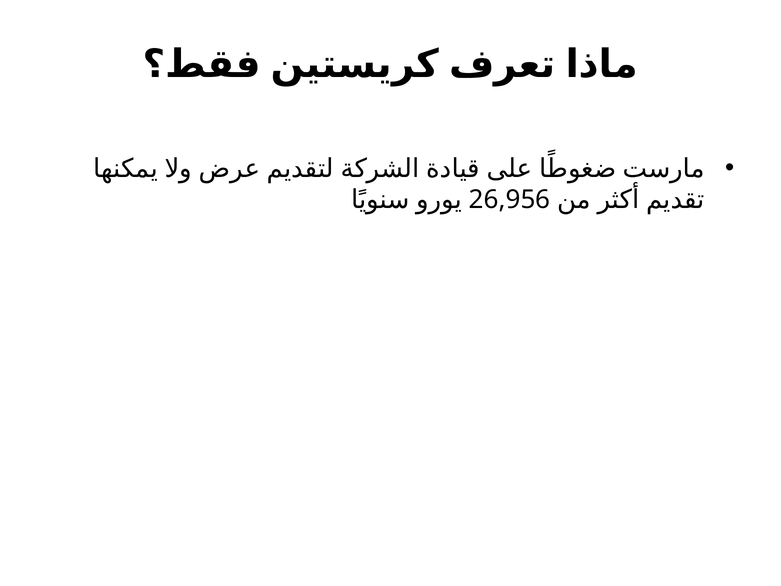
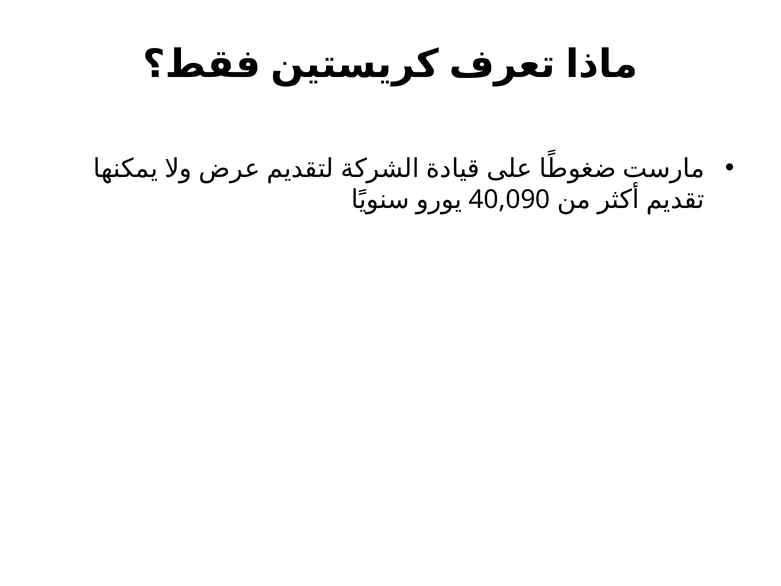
26,956: 26,956 -> 40,090 (510, 200)
